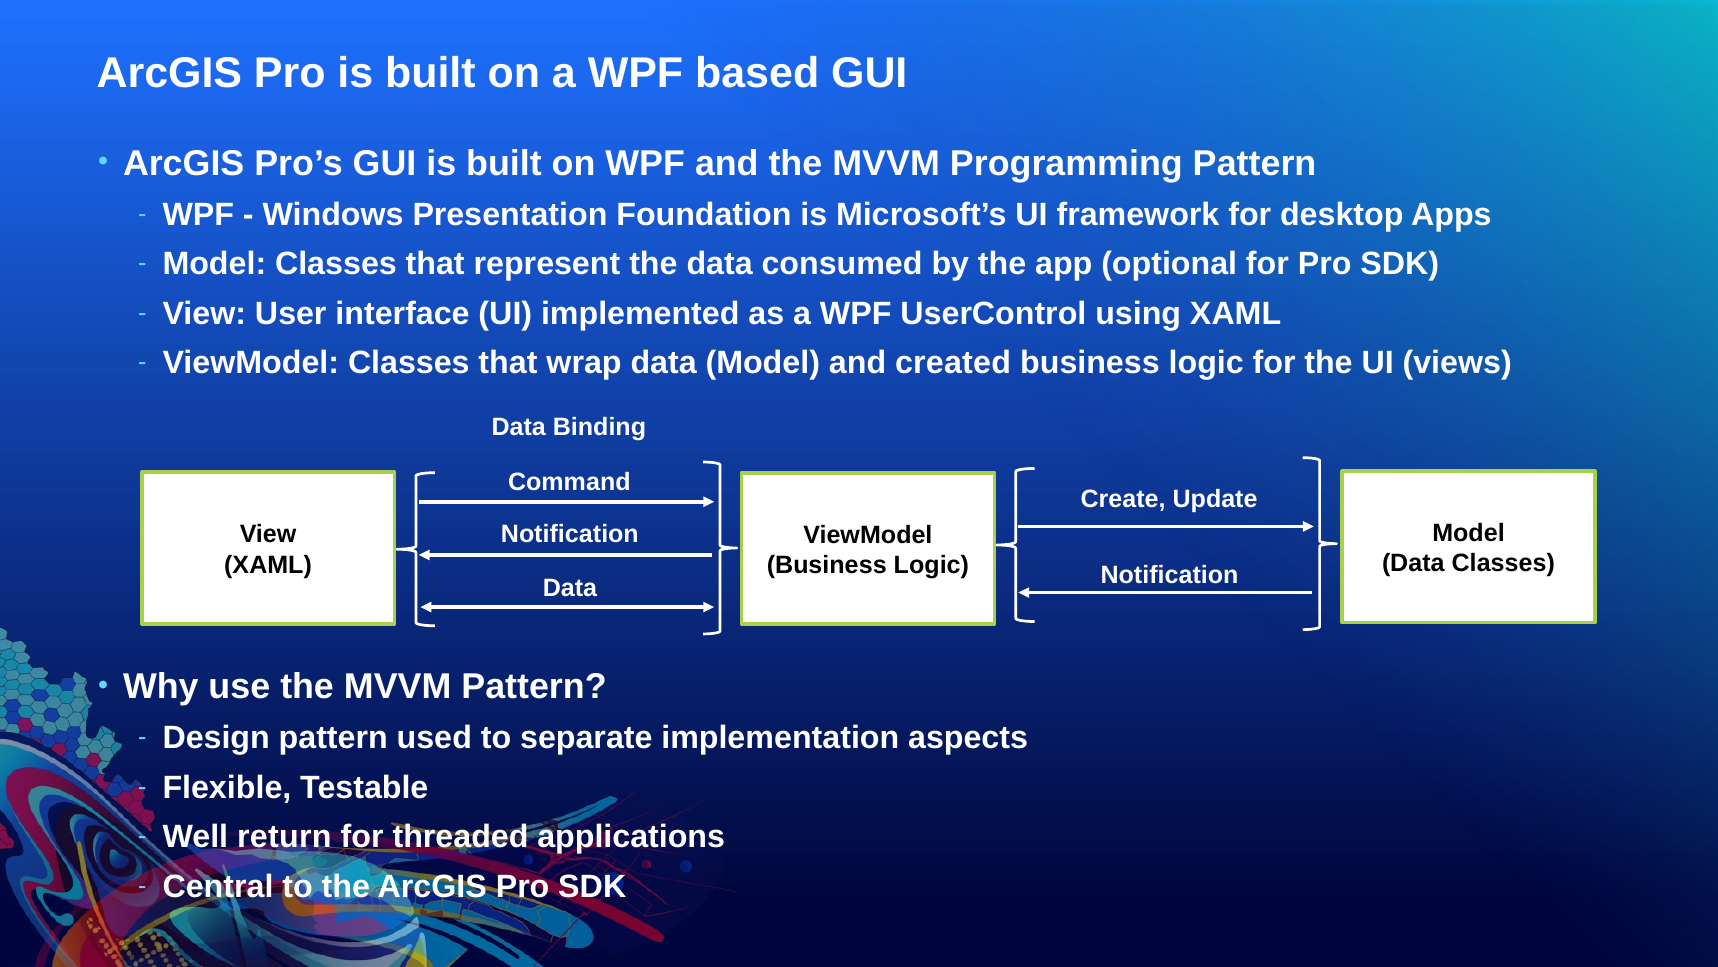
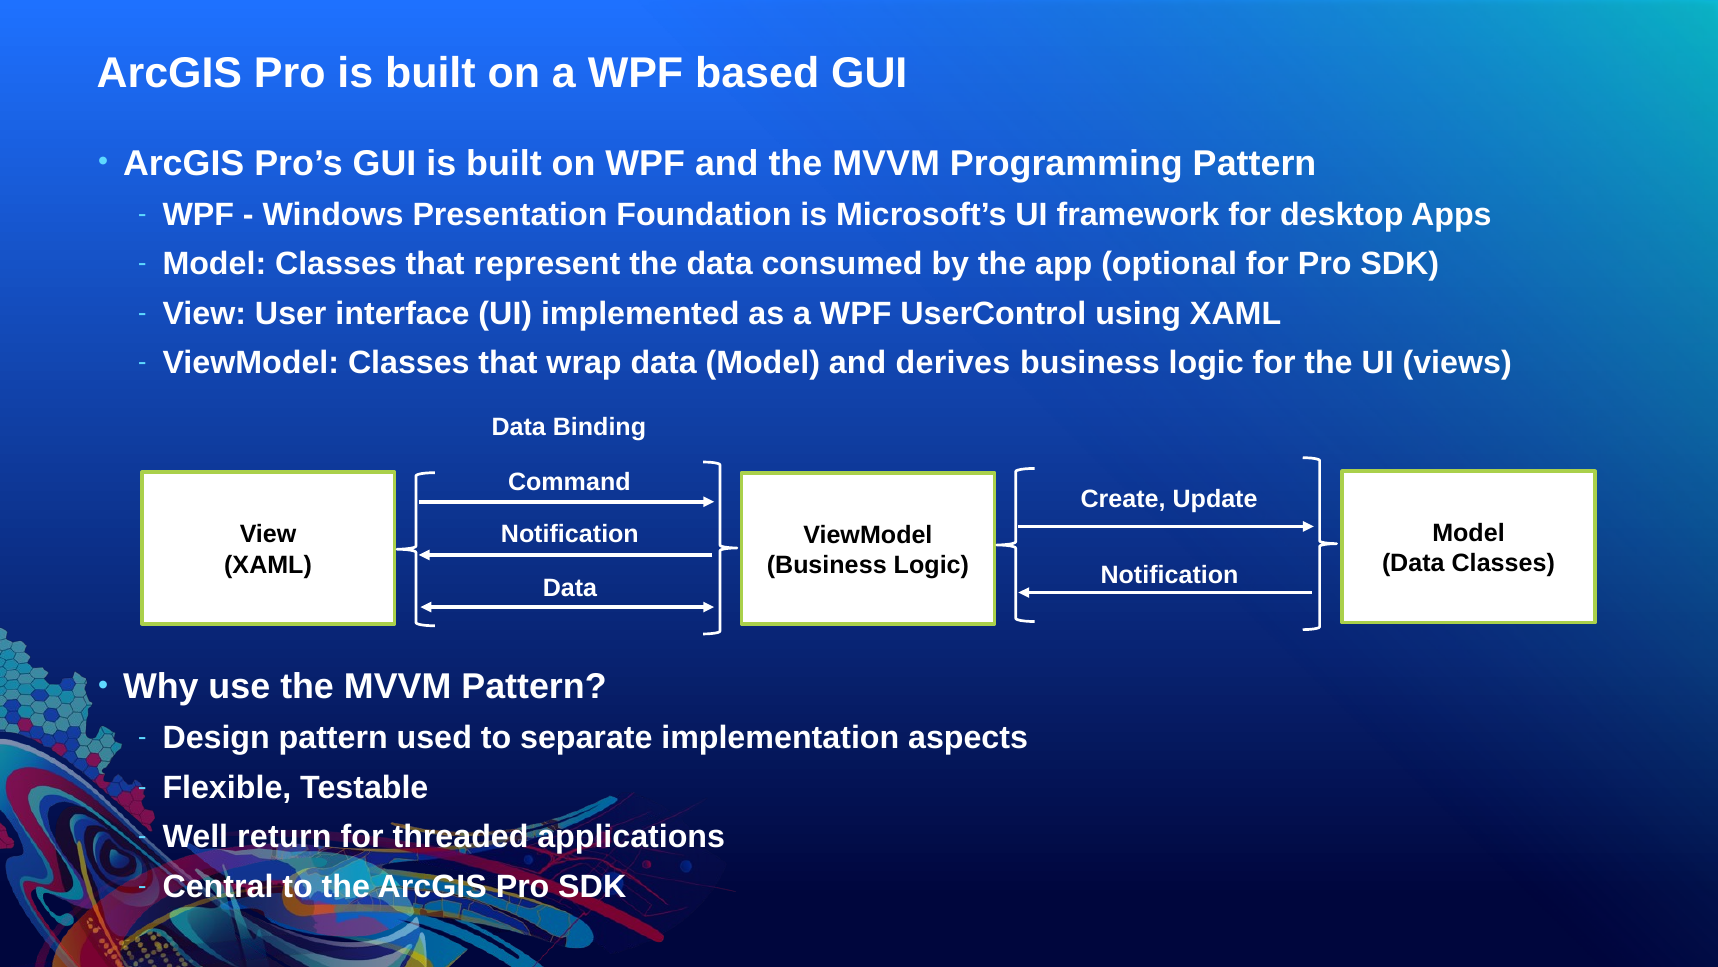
created: created -> derives (953, 363)
